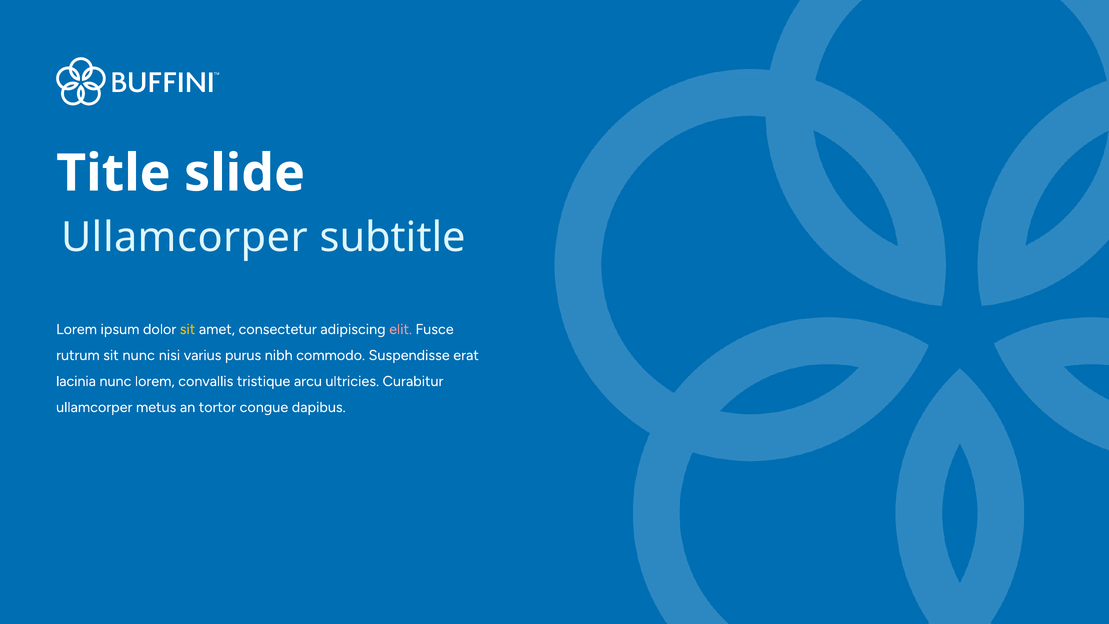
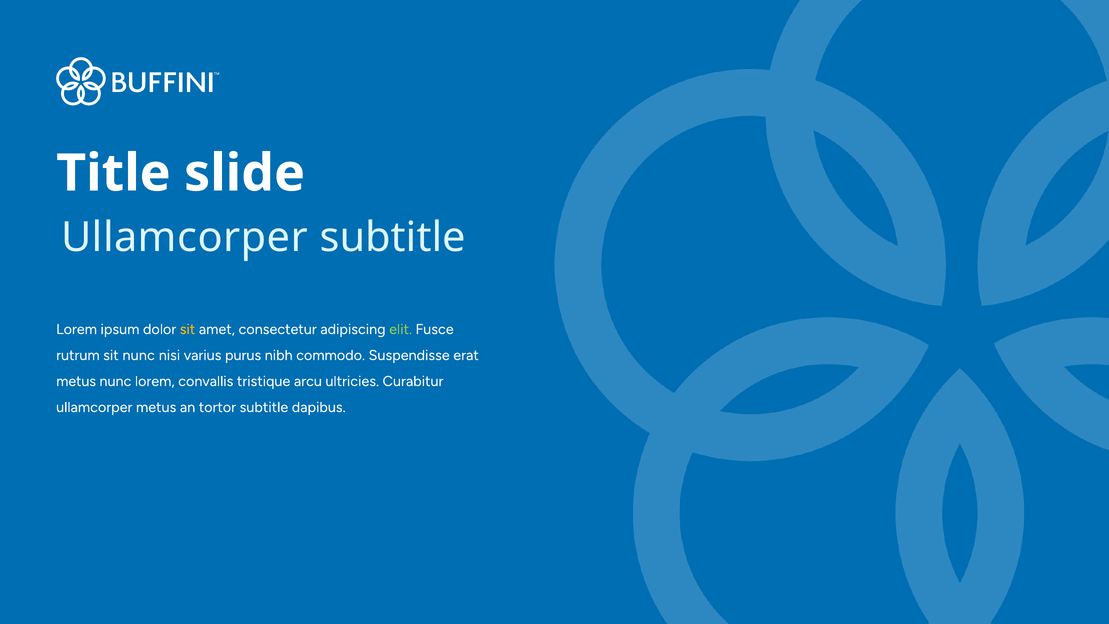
elit colour: pink -> light green (401, 329)
lacinia: lacinia -> metus (76, 381)
tortor congue: congue -> subtitle (264, 407)
